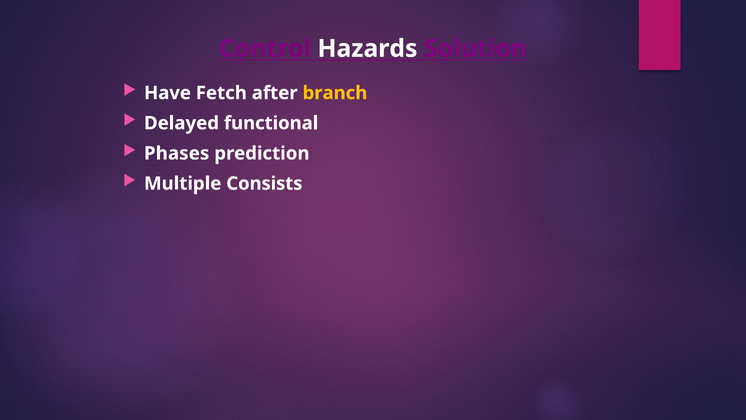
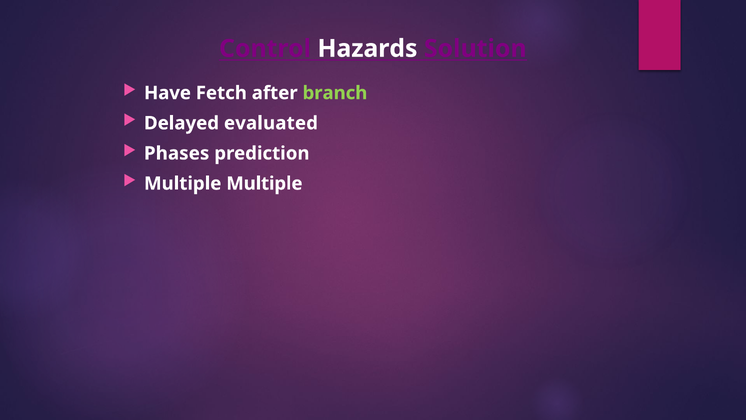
branch colour: yellow -> light green (335, 93)
functional: functional -> evaluated (271, 123)
Multiple Consists: Consists -> Multiple (264, 183)
